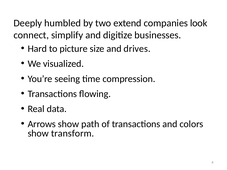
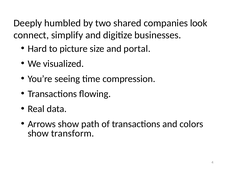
extend: extend -> shared (127, 23)
drives: drives -> portal (137, 49)
